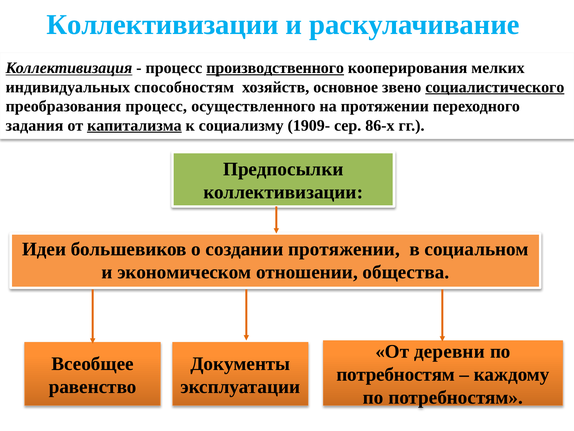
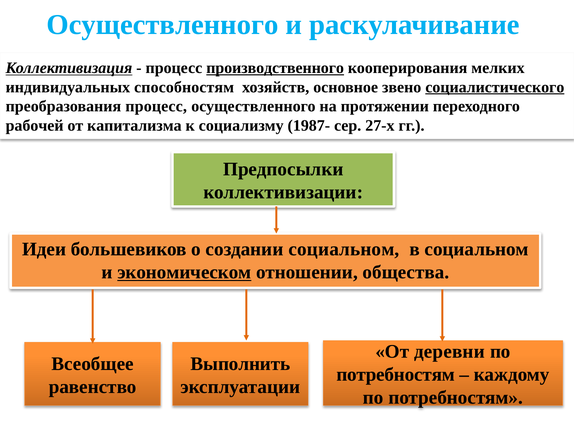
Коллективизации: Коллективизации -> Осуществленного (163, 25)
задания: задания -> рабочей (35, 125)
капитализма underline: present -> none (134, 125)
1909-: 1909- -> 1987- (309, 125)
86-х: 86-х -> 27-х (380, 125)
создании протяжении: протяжении -> социальном (344, 249)
экономическом underline: none -> present (184, 272)
Документы: Документы -> Выполнить (240, 363)
